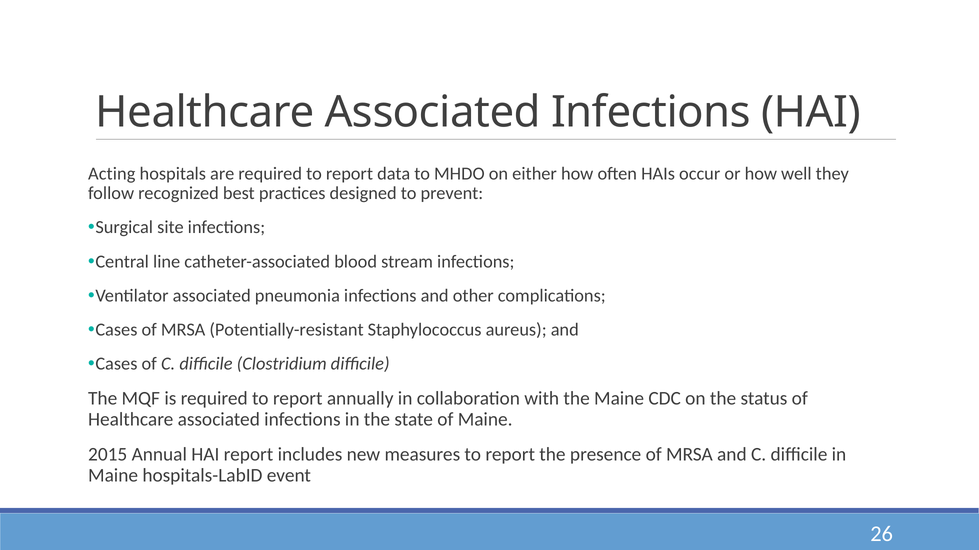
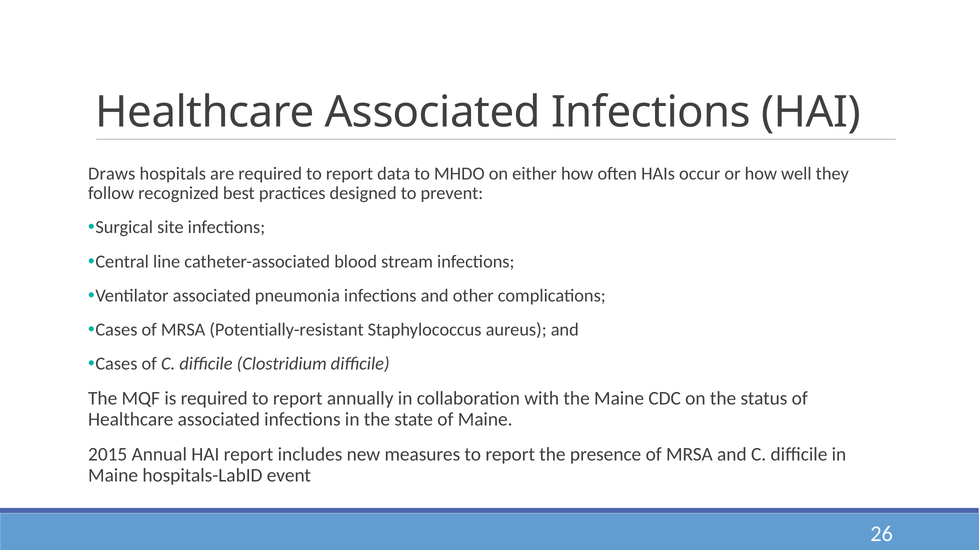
Acting: Acting -> Draws (112, 174)
